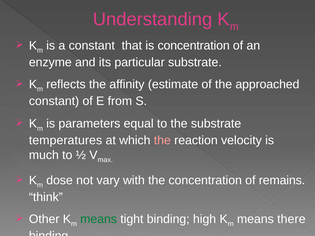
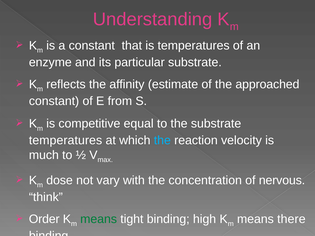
is concentration: concentration -> temperatures (194, 46)
parameters: parameters -> competitive (89, 124)
the colour: pink -> light blue (162, 141)
remains: remains -> nervous (282, 181)
Other: Other -> Order (44, 219)
